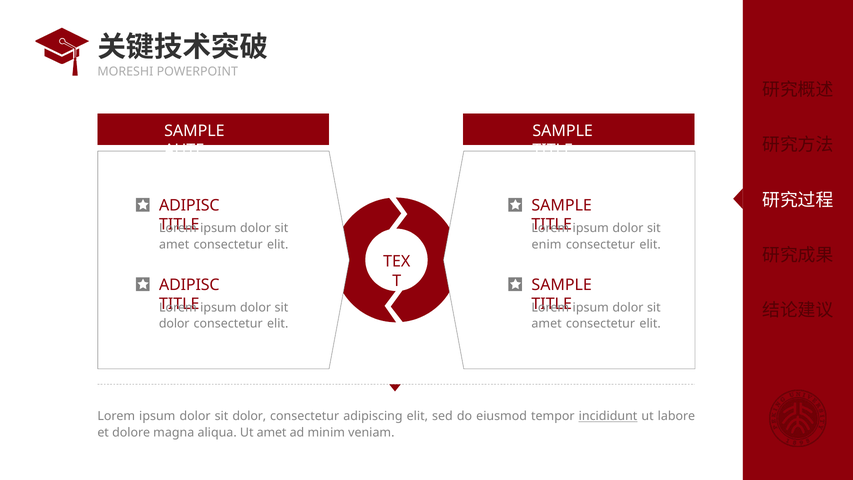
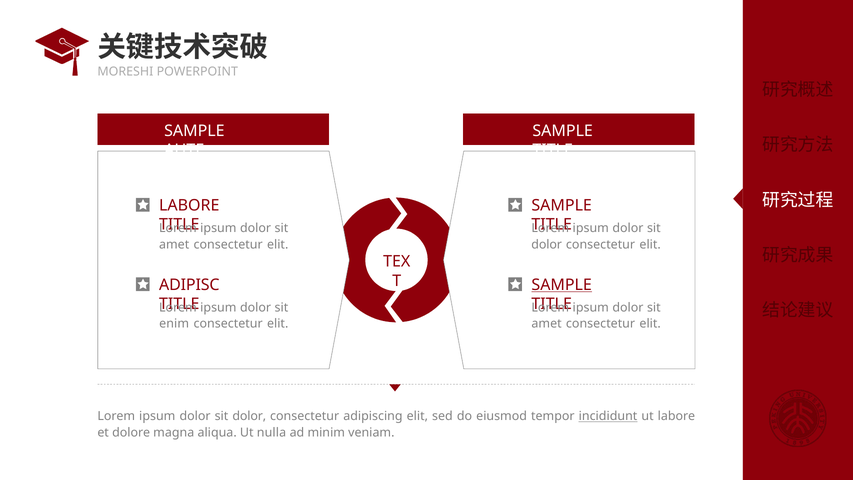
ADIPISC: ADIPISC -> LABORE (189, 205)
enim: enim -> dolor (547, 244)
SAMPLE underline: none -> present (562, 285)
dolor: dolor -> enim (174, 324)
Ut amet: amet -> nulla (271, 433)
